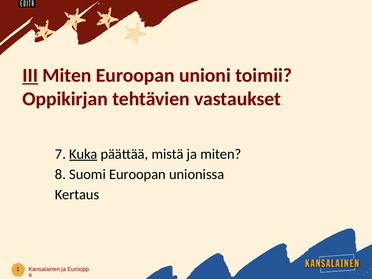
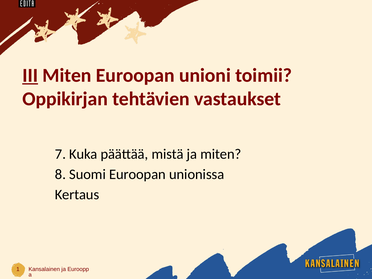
Kuka underline: present -> none (83, 154)
